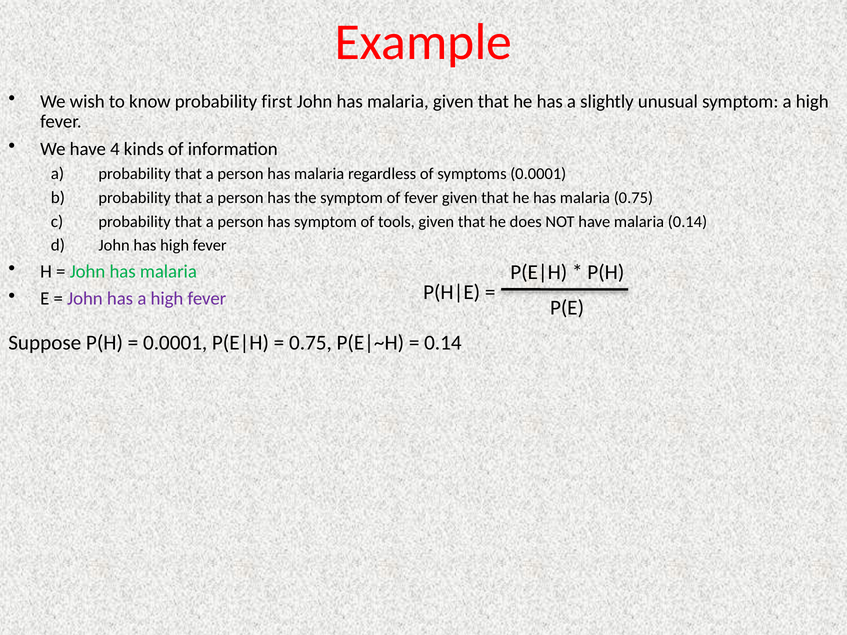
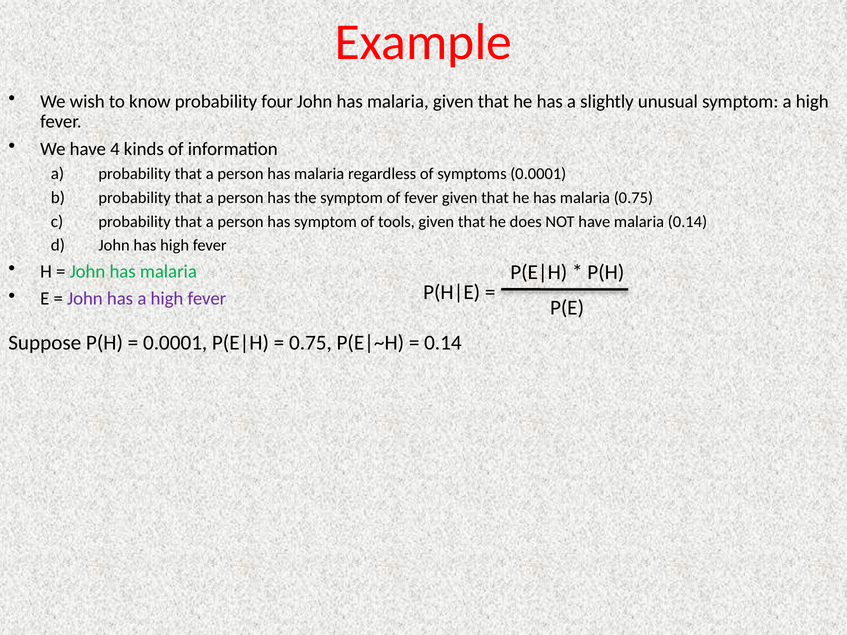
first: first -> four (277, 102)
